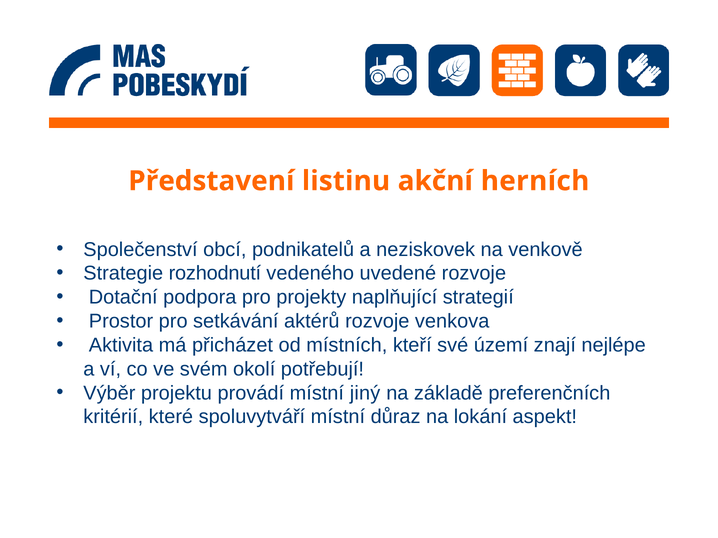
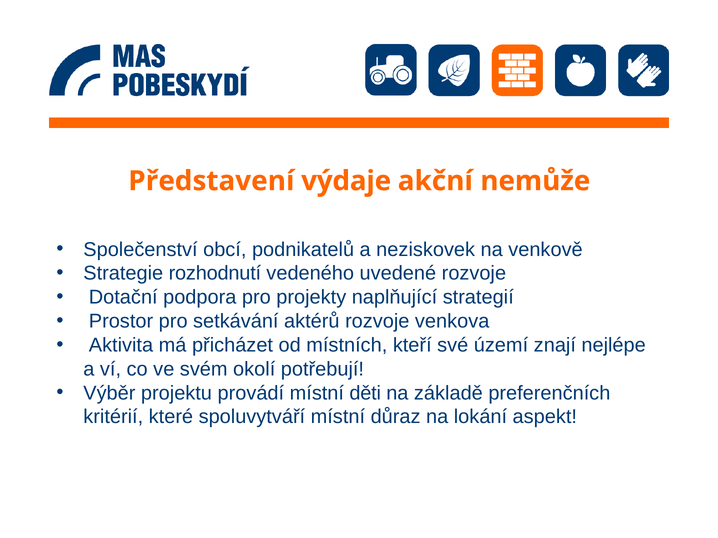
listinu: listinu -> výdaje (346, 181)
herních: herních -> nemůže (535, 181)
jiný: jiný -> děti (365, 393)
